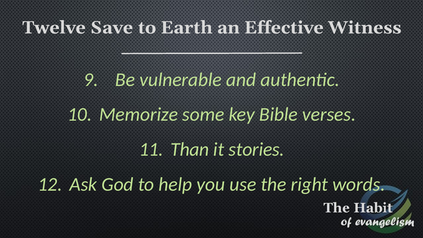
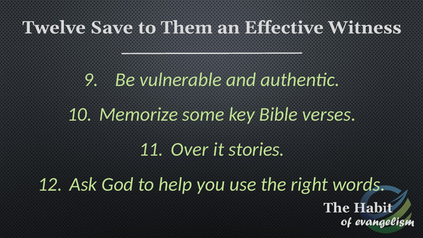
Earth: Earth -> Them (187, 28)
Than: Than -> Over (190, 149)
